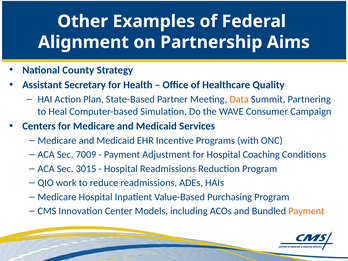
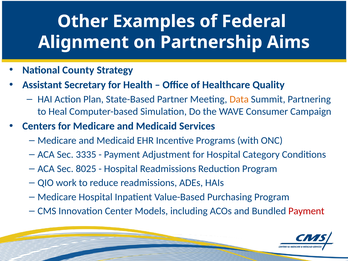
7009: 7009 -> 3335 (86, 155)
Coaching: Coaching -> Category (261, 155)
3015: 3015 -> 8025 (86, 169)
Payment colour: orange -> red (306, 211)
